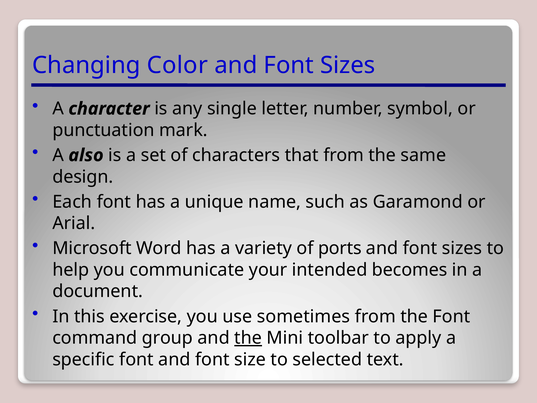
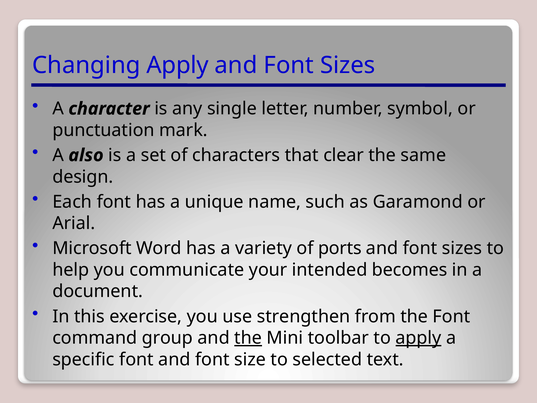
Changing Color: Color -> Apply (178, 65)
that from: from -> clear (344, 155)
sometimes: sometimes -> strengthen (304, 316)
apply underline: none -> present (418, 338)
